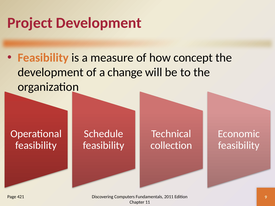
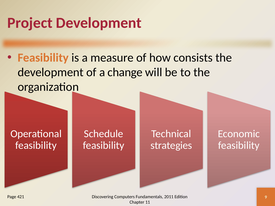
concept: concept -> consists (193, 58)
collection: collection -> strategies (171, 146)
